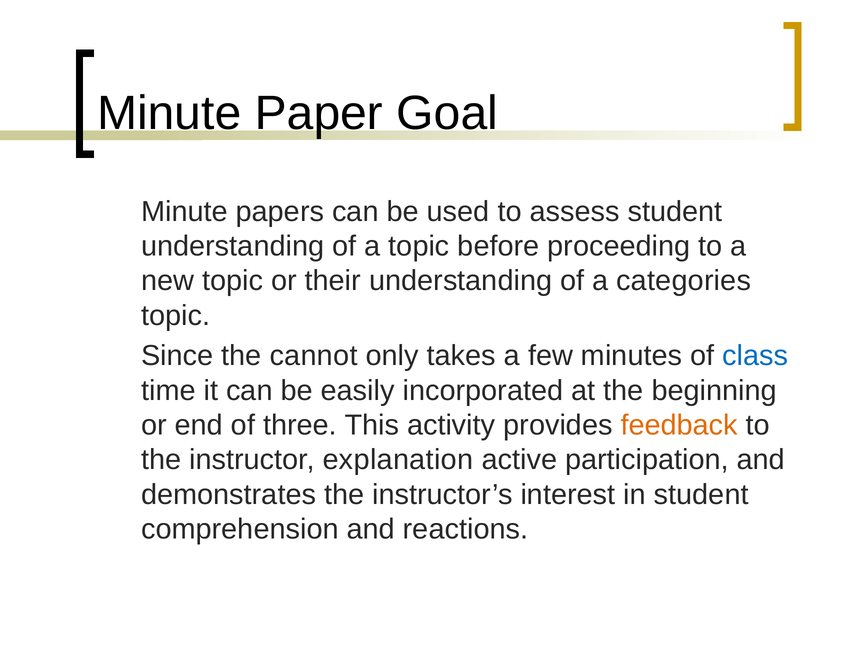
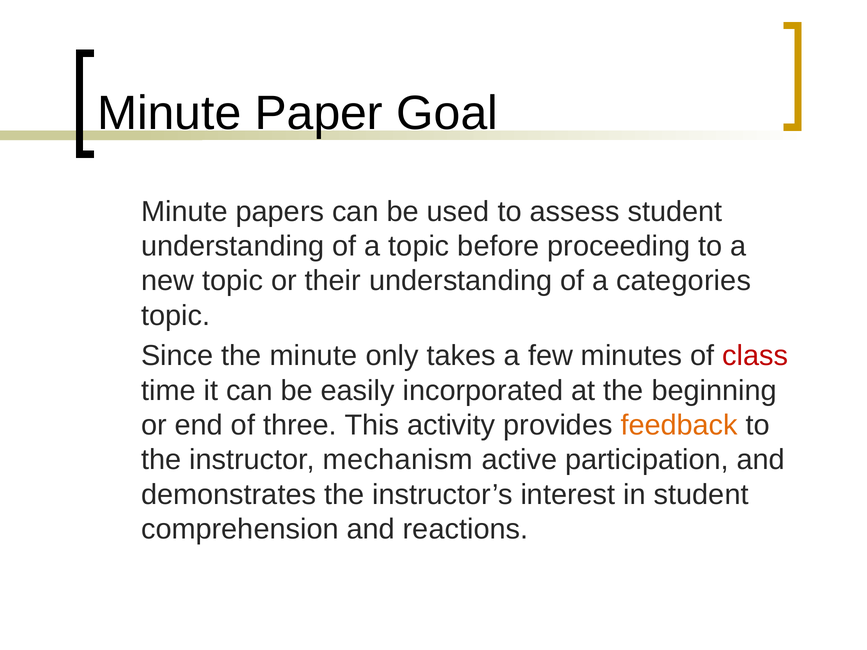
the cannot: cannot -> minute (314, 356)
class colour: blue -> red (755, 356)
explanation: explanation -> mechanism (398, 460)
